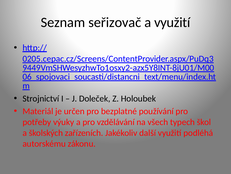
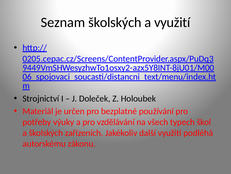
Seznam seřizovač: seřizovač -> školských (115, 22)
